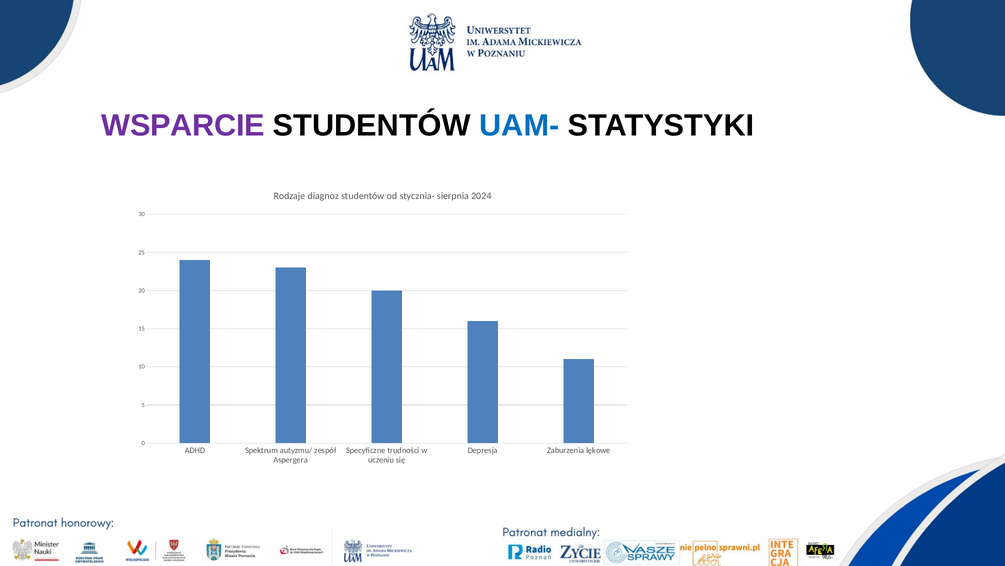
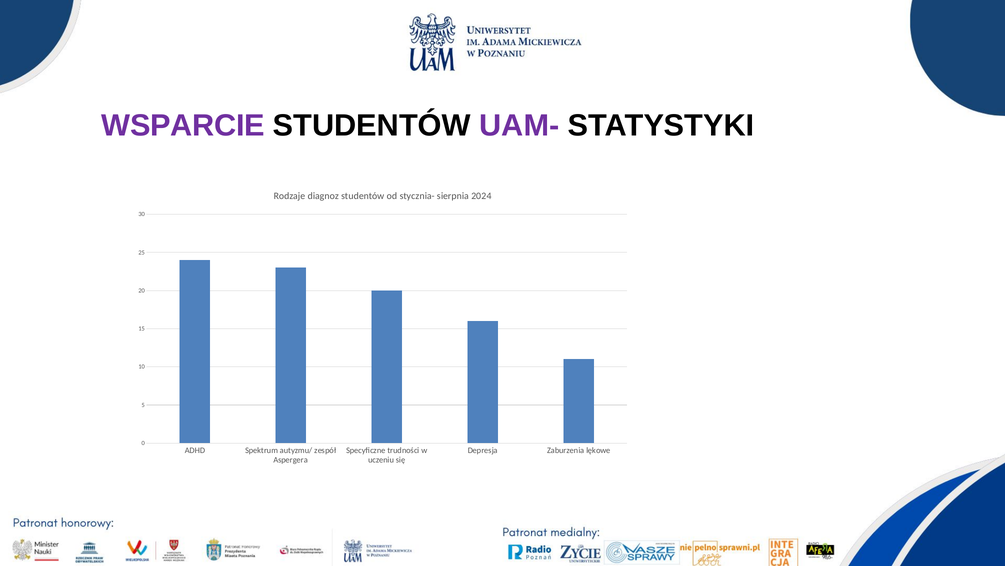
UAM- colour: blue -> purple (519, 126)
